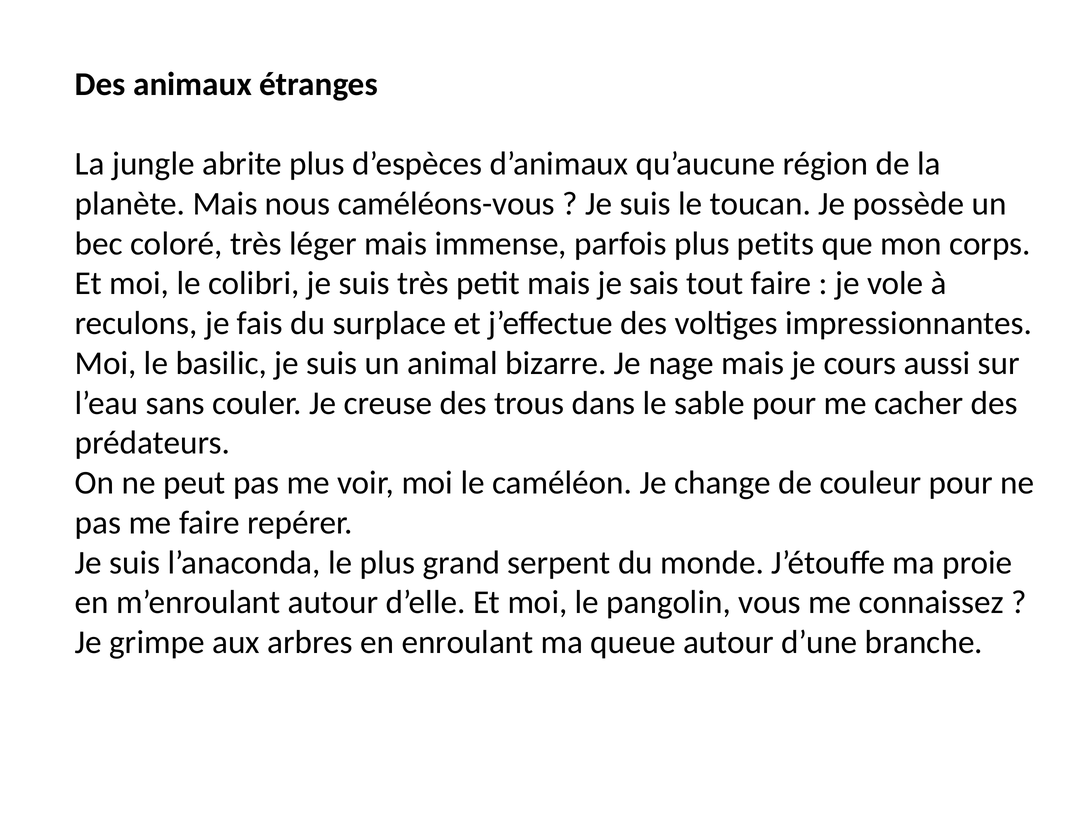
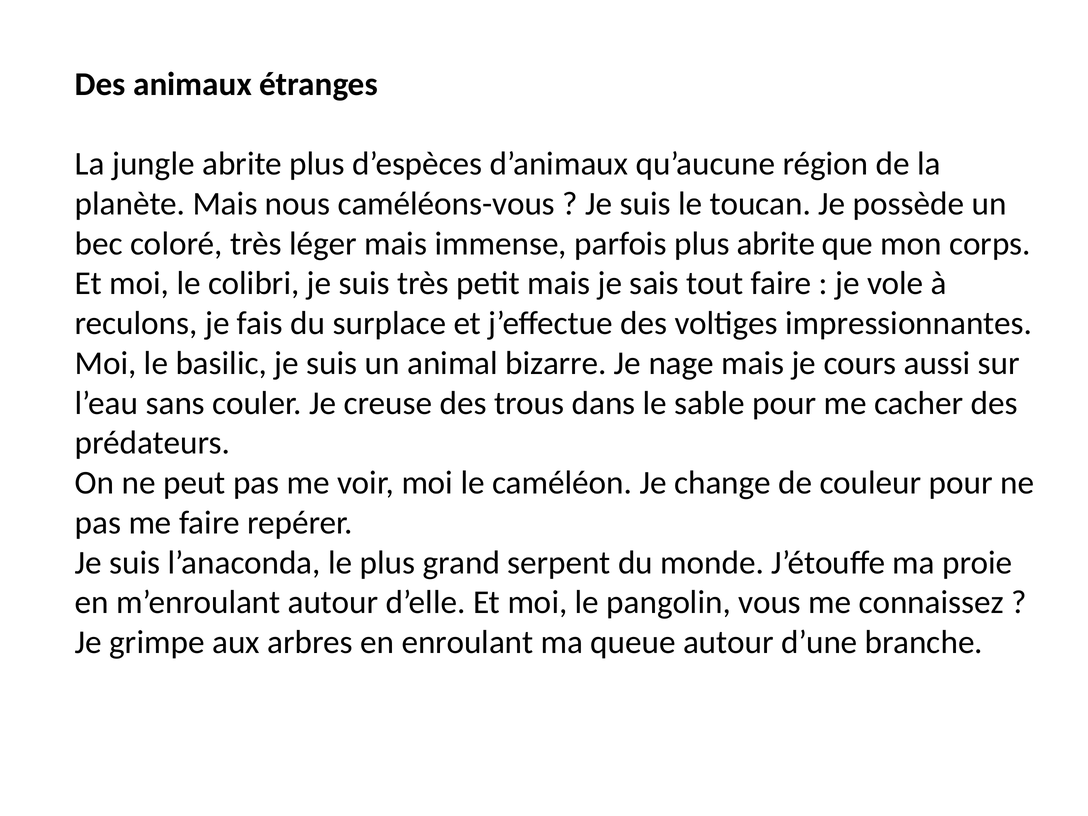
plus petits: petits -> abrite (776, 244)
